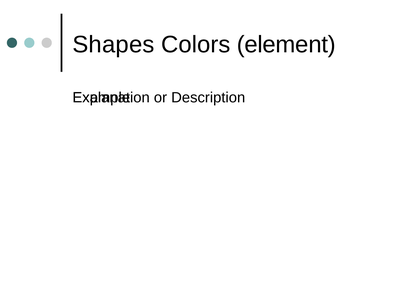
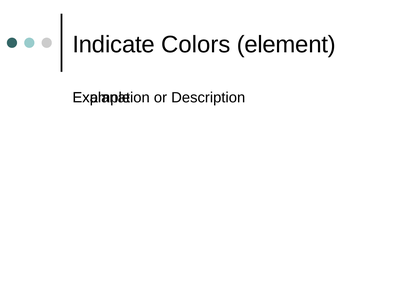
Shapes: Shapes -> Indicate (114, 44)
